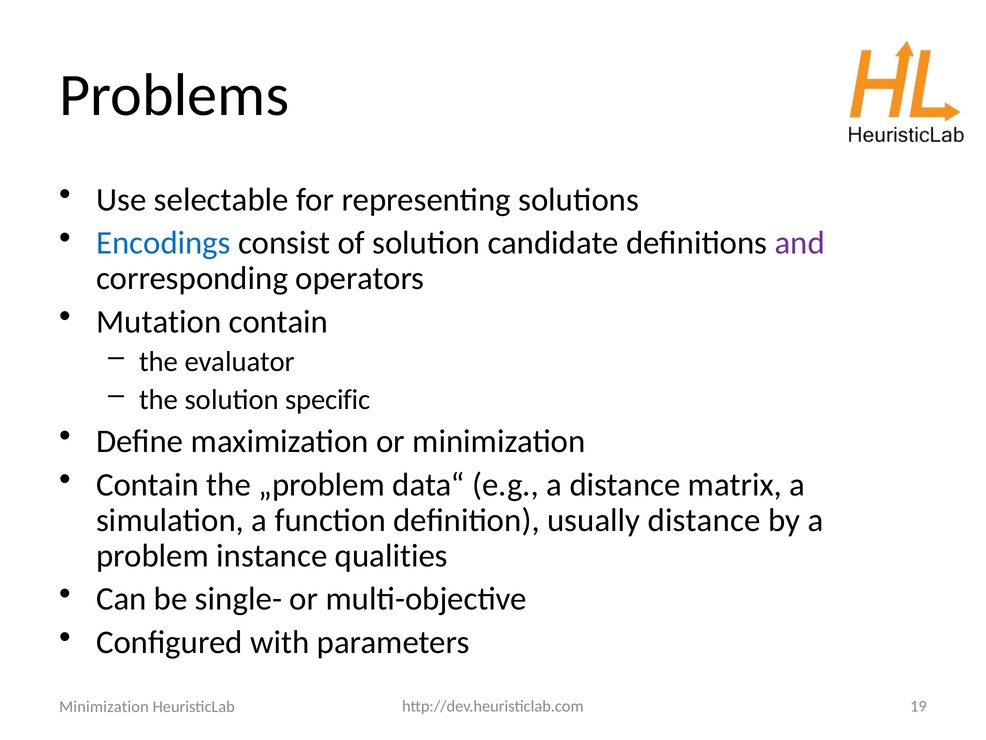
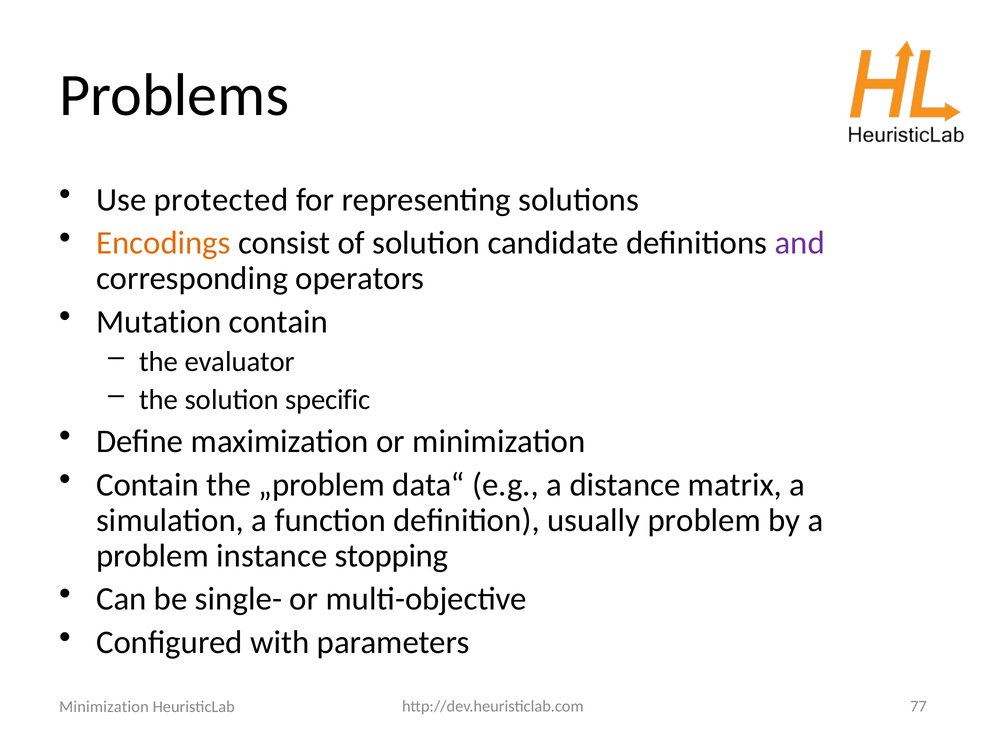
selectable: selectable -> protected (221, 200)
Encodings colour: blue -> orange (163, 243)
usually distance: distance -> problem (704, 520)
qualities: qualities -> stopping (392, 555)
19: 19 -> 77 (919, 706)
